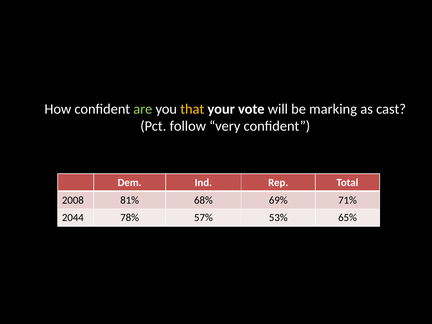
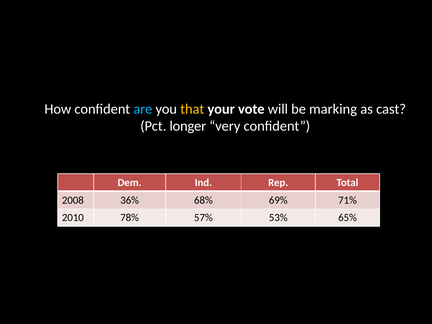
are colour: light green -> light blue (143, 109)
follow: follow -> longer (188, 126)
81%: 81% -> 36% (130, 200)
2044: 2044 -> 2010 (73, 218)
